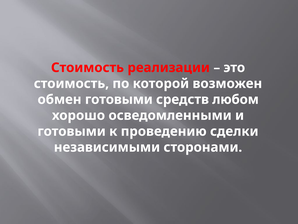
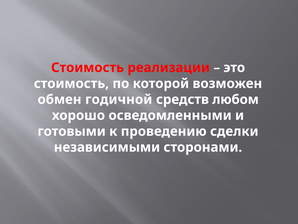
обмен готовыми: готовыми -> годичной (119, 99)
